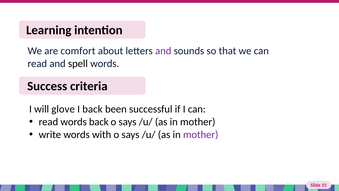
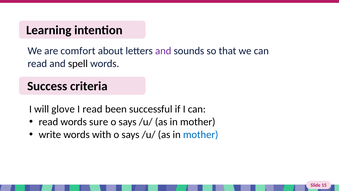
I back: back -> read (92, 109)
words back: back -> sure (99, 122)
mother colour: purple -> blue (201, 134)
